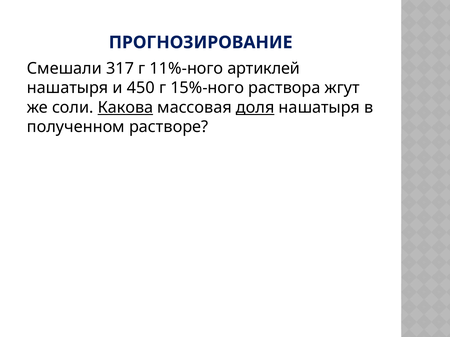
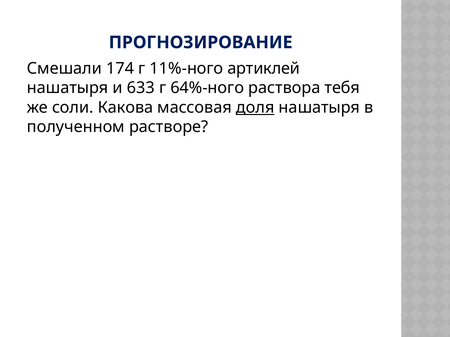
317: 317 -> 174 (120, 68)
450: 450 -> 633 (141, 88)
15%-ного: 15%-ного -> 64%-ного (207, 88)
жгут: жгут -> тебя (342, 88)
Какова underline: present -> none (125, 108)
